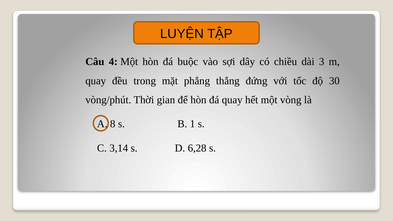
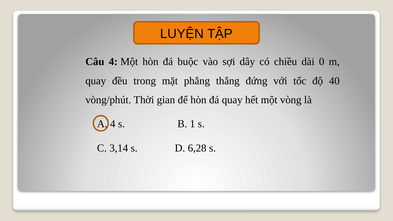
3: 3 -> 0 (322, 62)
30: 30 -> 40 (334, 81)
A 8: 8 -> 4 (113, 124)
